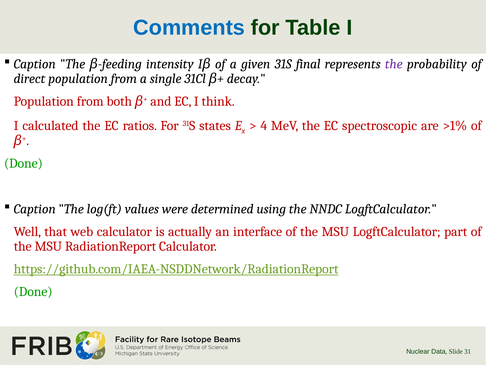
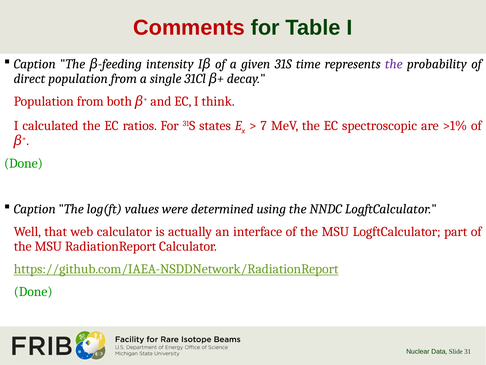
Comments colour: blue -> red (189, 28)
final: final -> time (308, 64)
4: 4 -> 7 (264, 126)
